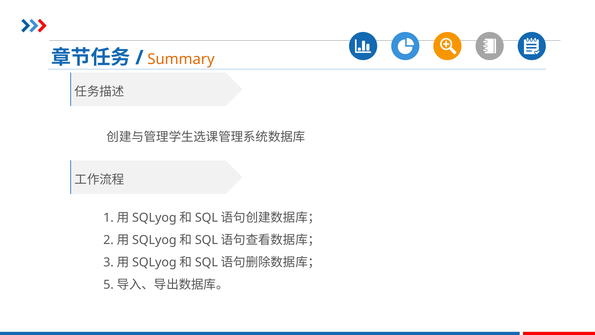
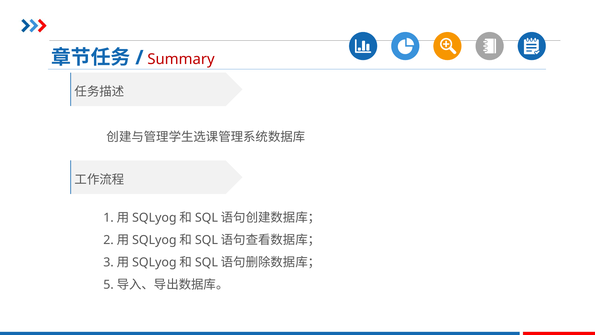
Summary colour: orange -> red (181, 59)
